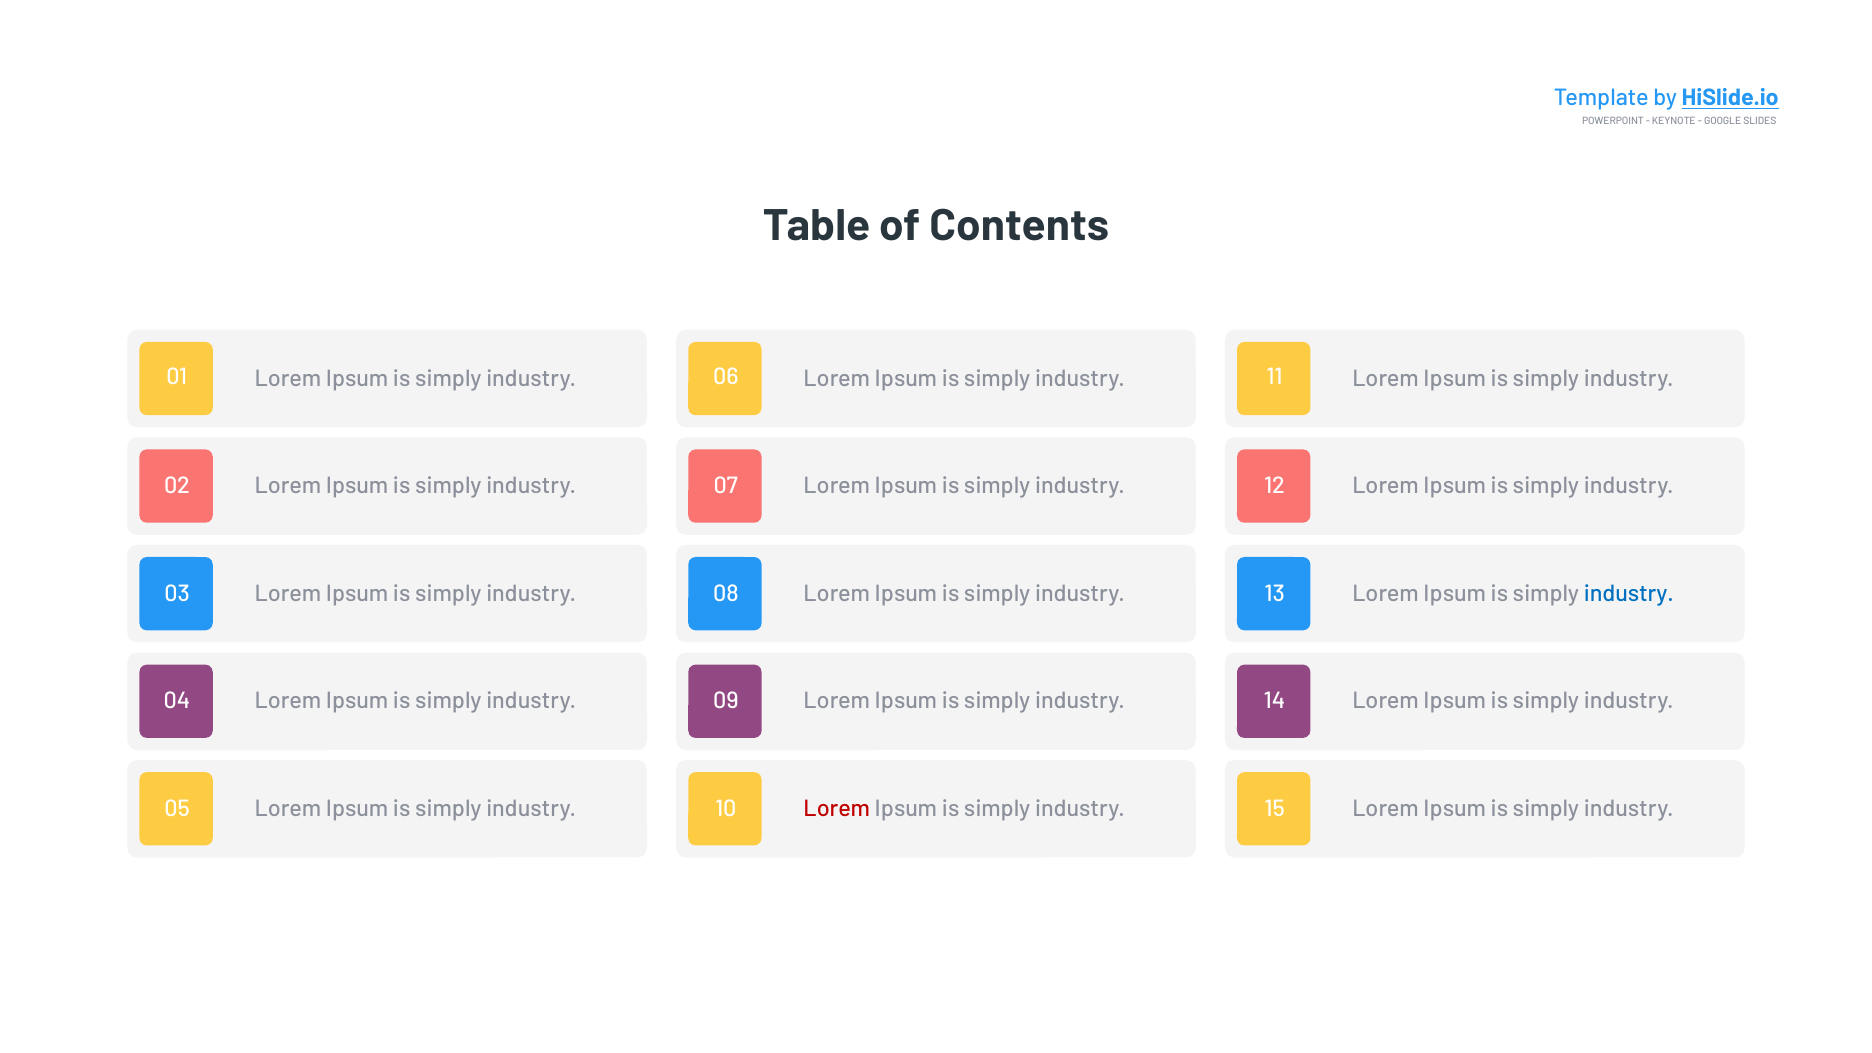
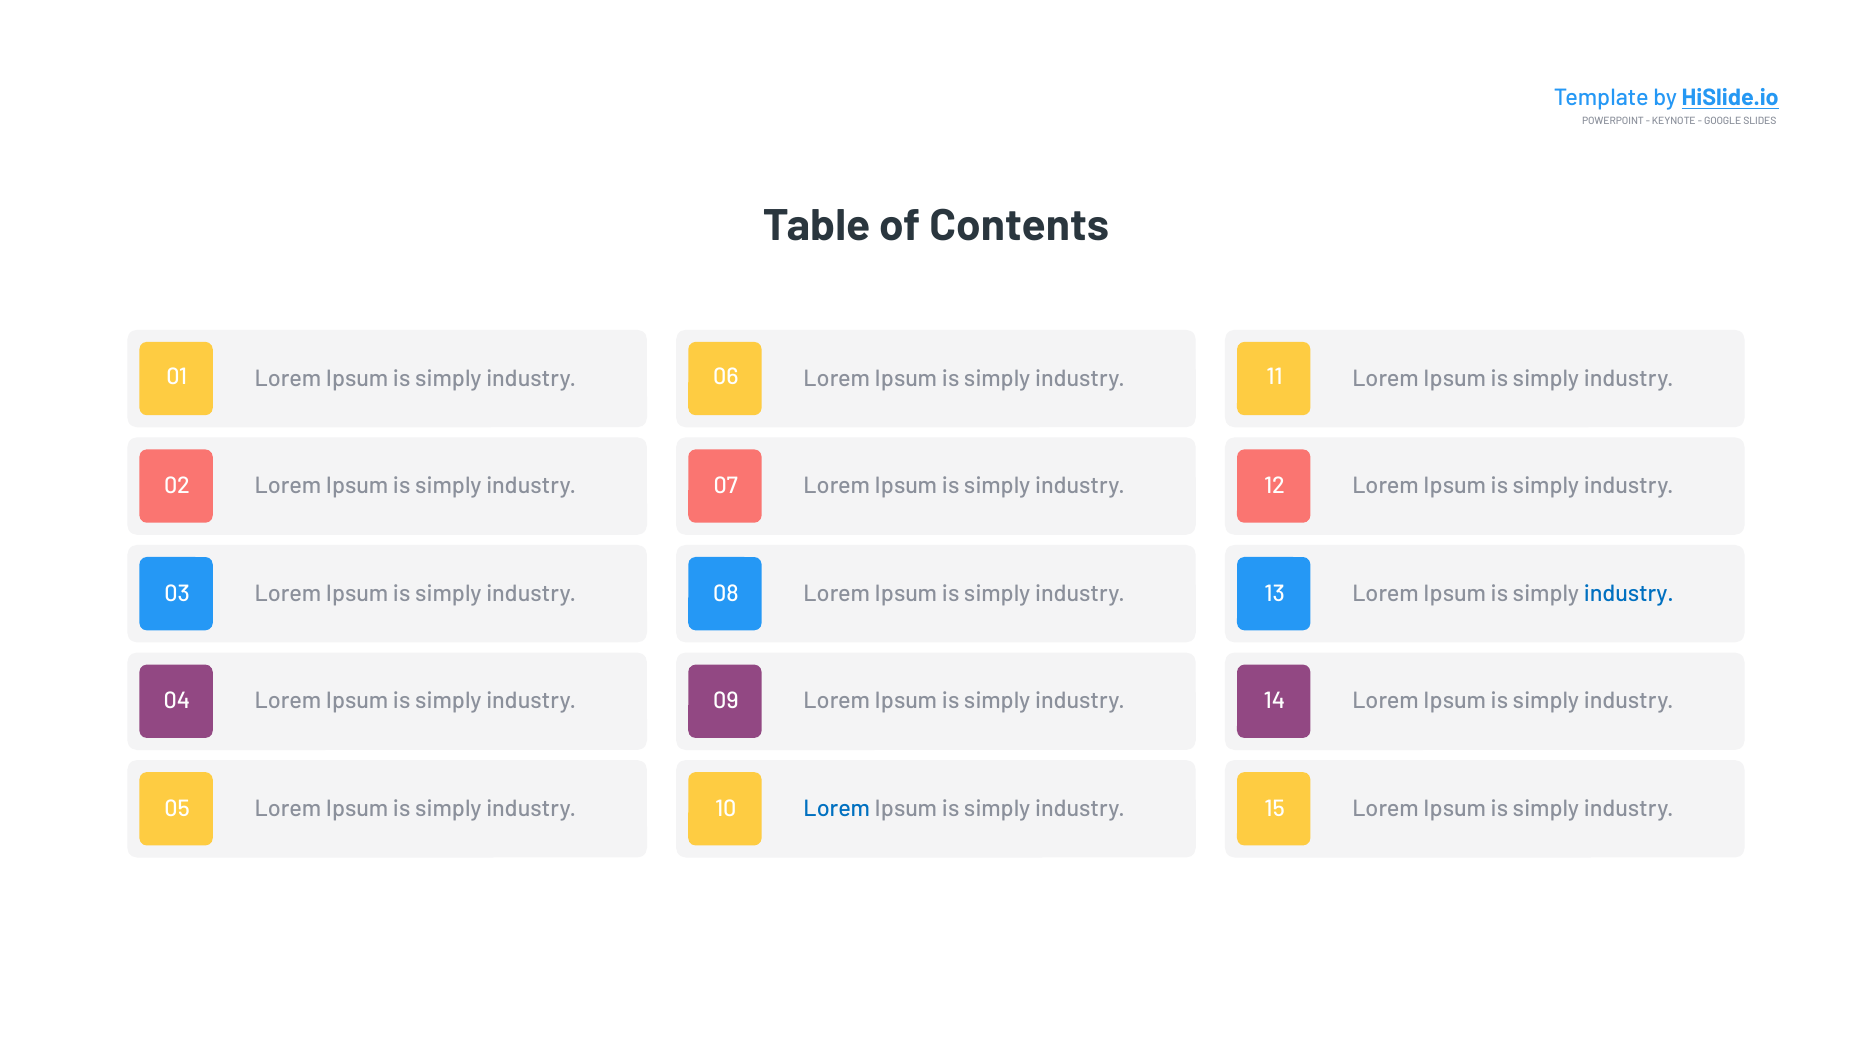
Lorem colour: red -> blue (837, 809)
